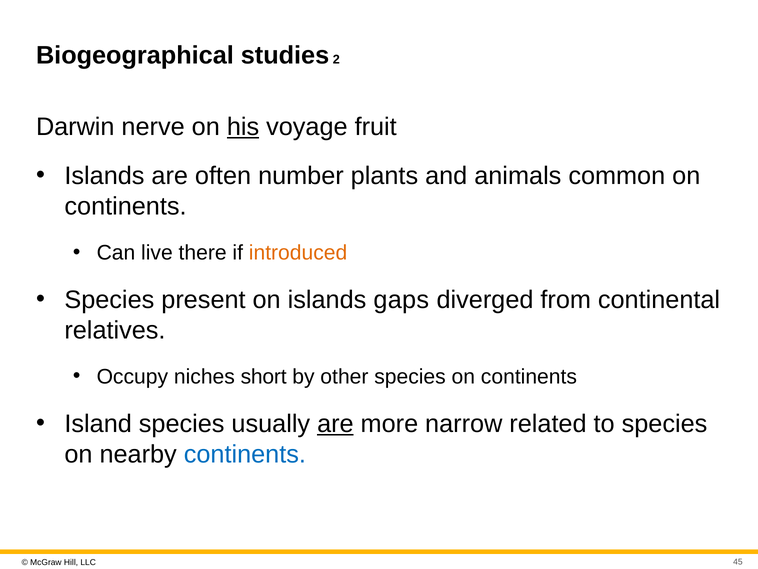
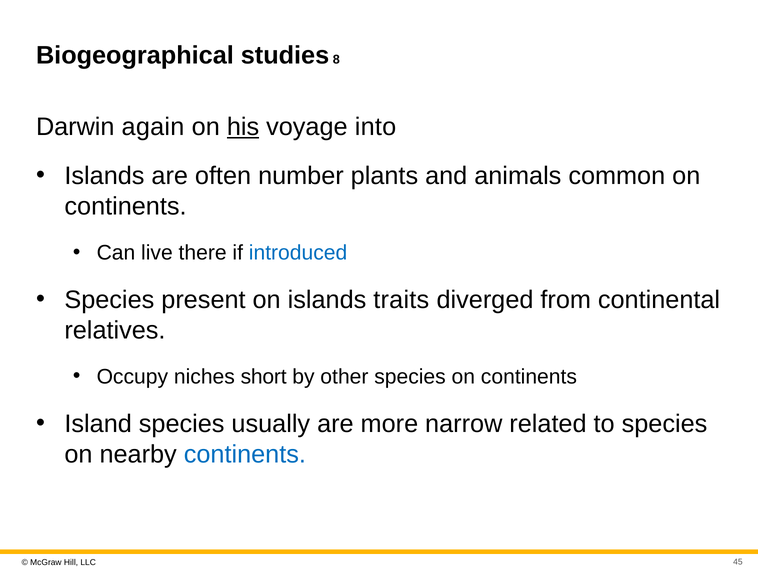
2: 2 -> 8 (336, 59)
nerve: nerve -> again (153, 127)
fruit: fruit -> into (376, 127)
introduced colour: orange -> blue (298, 253)
gaps: gaps -> traits (401, 300)
are underline: present -> none (335, 423)
